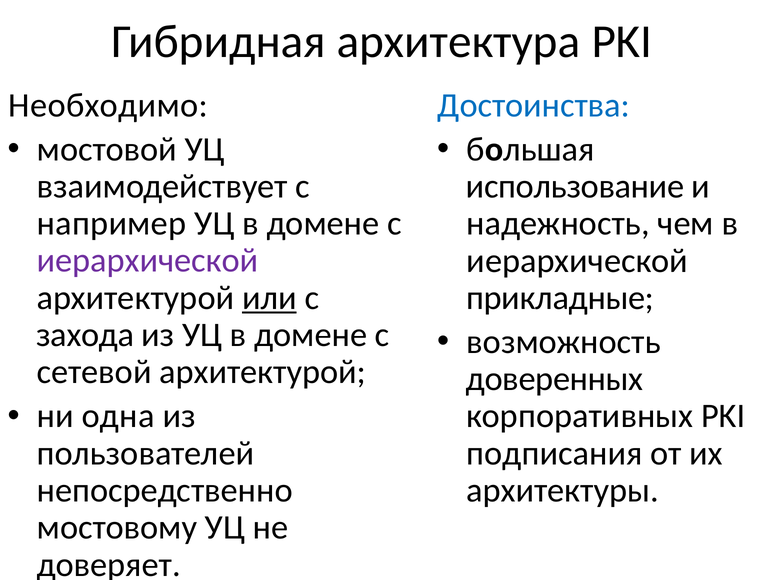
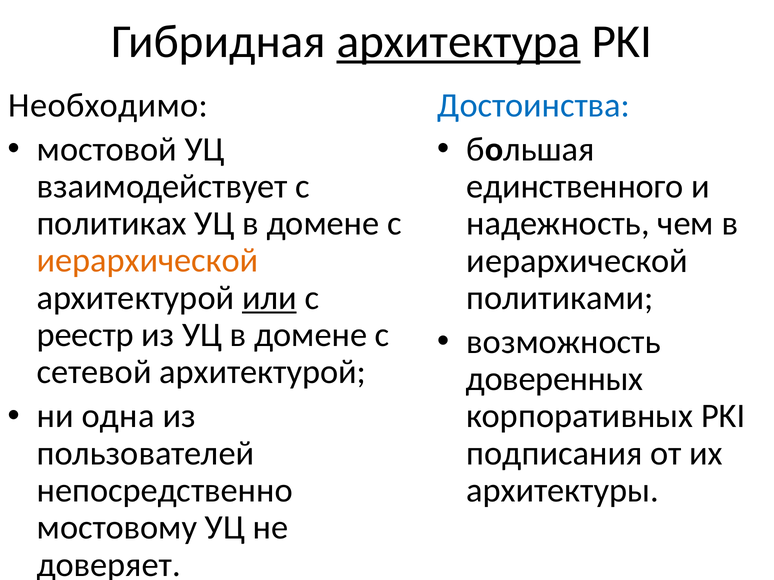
архитектура underline: none -> present (458, 42)
использование: использование -> единственного (575, 187)
например: например -> политиках (112, 224)
иерархической colour: purple -> orange (148, 261)
прикладные: прикладные -> политиками (560, 298)
захода: захода -> реестр (85, 335)
